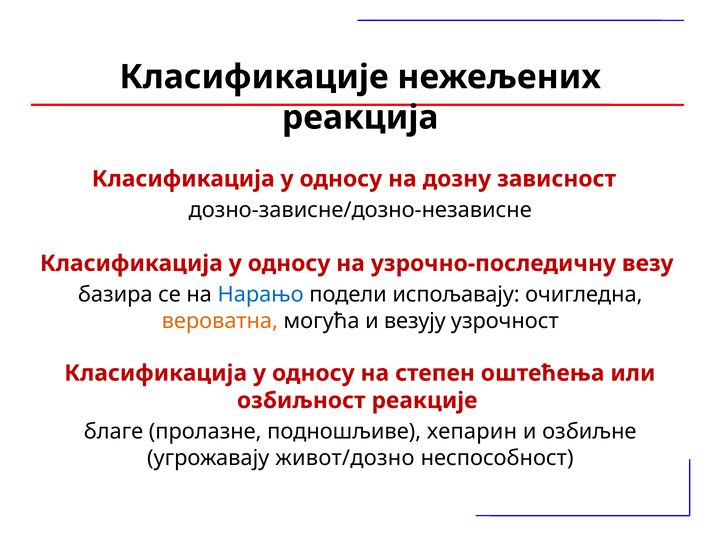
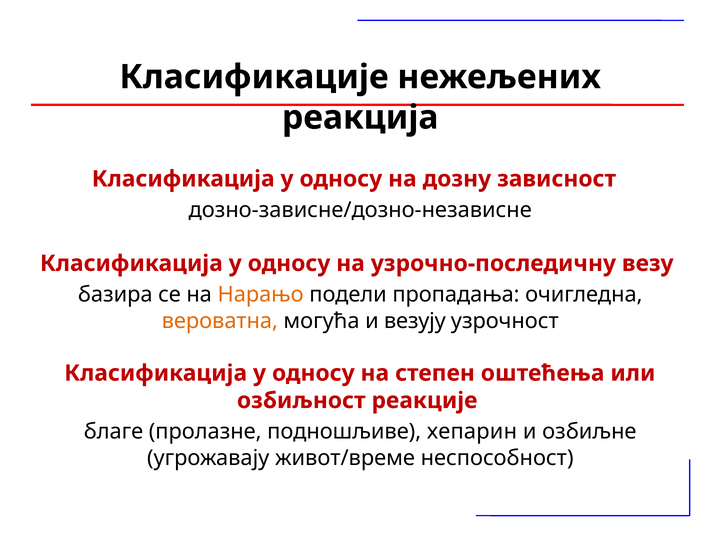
Нарањо colour: blue -> orange (261, 295)
испољавају: испољавају -> пропадања (456, 295)
живот/дозно: живот/дозно -> живот/време (345, 458)
